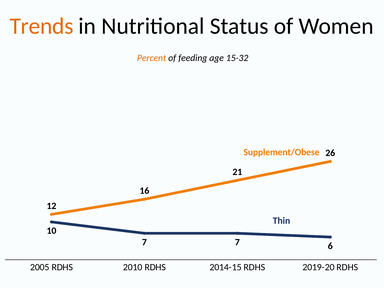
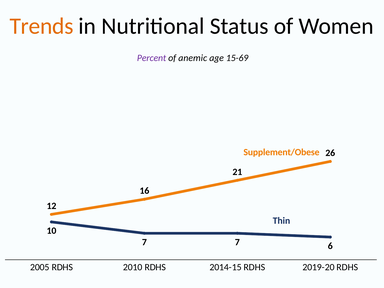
Percent colour: orange -> purple (152, 58)
feeding: feeding -> anemic (193, 58)
15-32: 15-32 -> 15-69 (237, 58)
